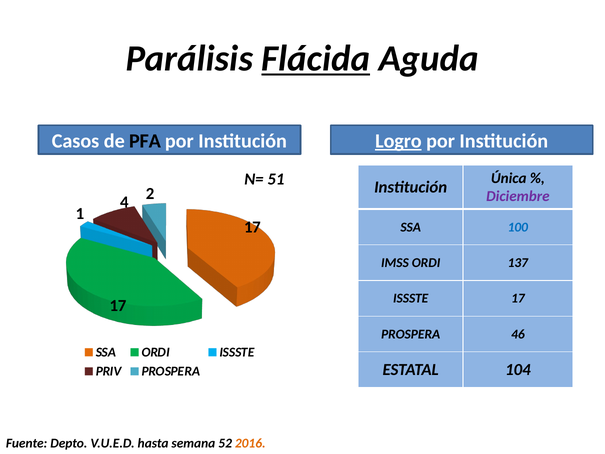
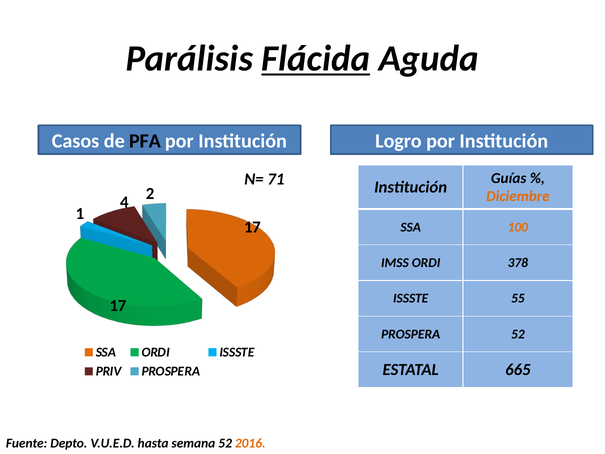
Logro underline: present -> none (398, 141)
Única: Única -> Guías (509, 178)
51: 51 -> 71 (276, 179)
Diciembre colour: purple -> orange (518, 196)
100 colour: blue -> orange (518, 227)
137: 137 -> 378 (518, 263)
ISSSTE 17: 17 -> 55 (518, 298)
PROSPERA 46: 46 -> 52 (518, 334)
104: 104 -> 665 (518, 370)
